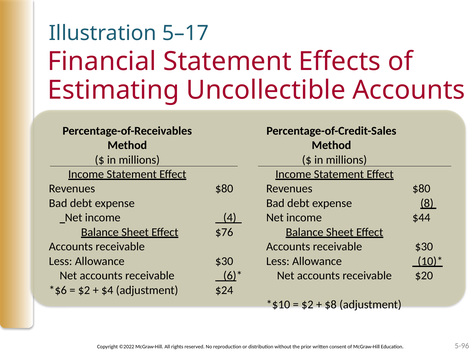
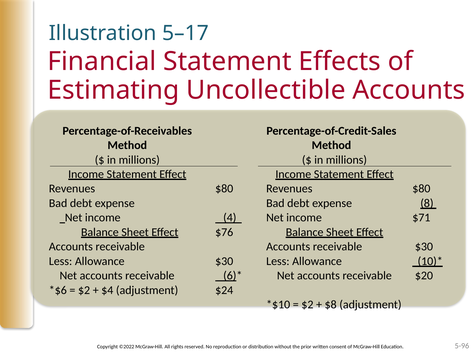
$44: $44 -> $71 (421, 218)
